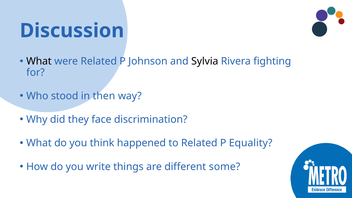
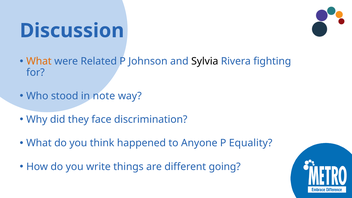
What colour: black -> orange (39, 61)
then: then -> note (104, 96)
to Related: Related -> Anyone (199, 143)
some: some -> going (225, 167)
